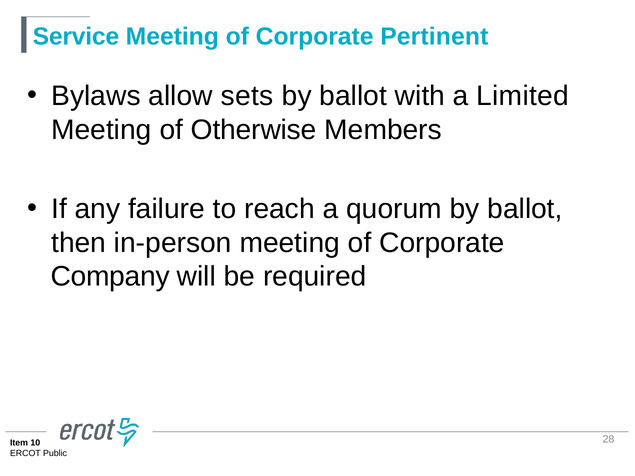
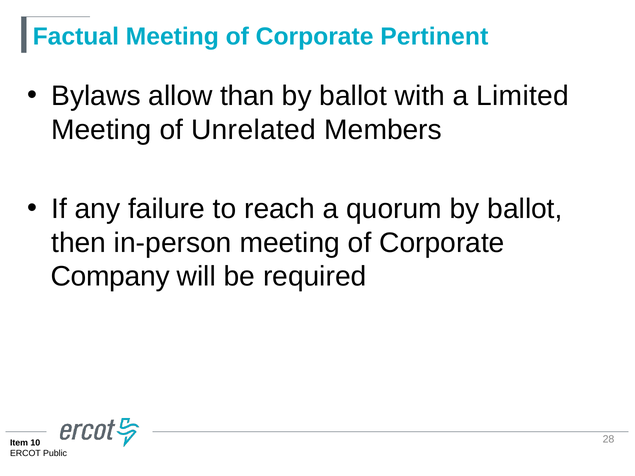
Service: Service -> Factual (76, 37)
sets: sets -> than (247, 96)
Otherwise: Otherwise -> Unrelated (254, 130)
